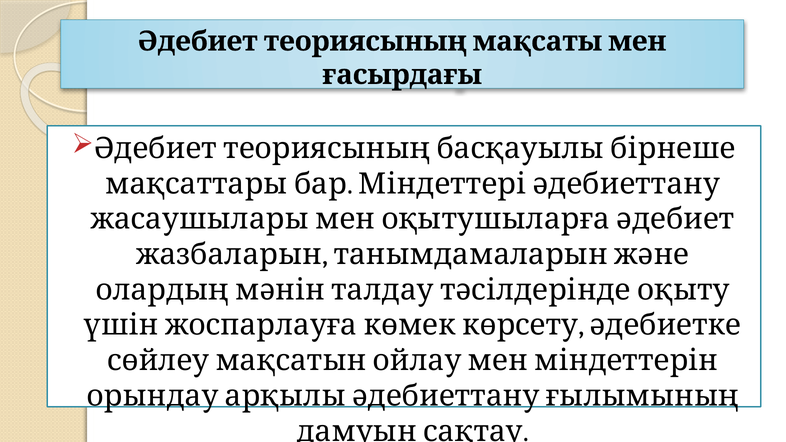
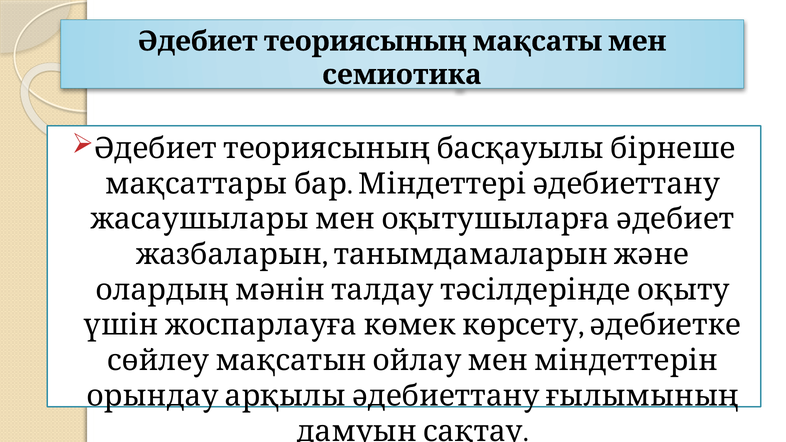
ғасырдағы: ғасырдағы -> семиотика (402, 75)
